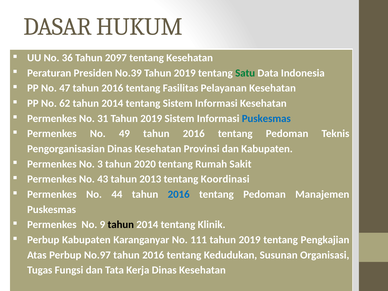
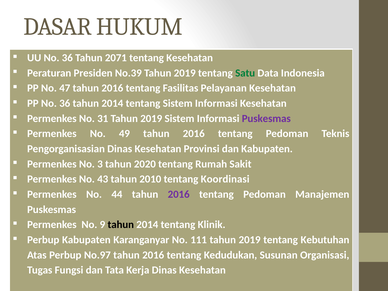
2097: 2097 -> 2071 (116, 58)
PP No 62: 62 -> 36 (65, 103)
Puskesmas colour: blue -> purple (266, 118)
2013: 2013 -> 2010 (150, 179)
2016 colour: blue -> purple (179, 194)
Pengkajian: Pengkajian -> Kebutuhan (325, 240)
